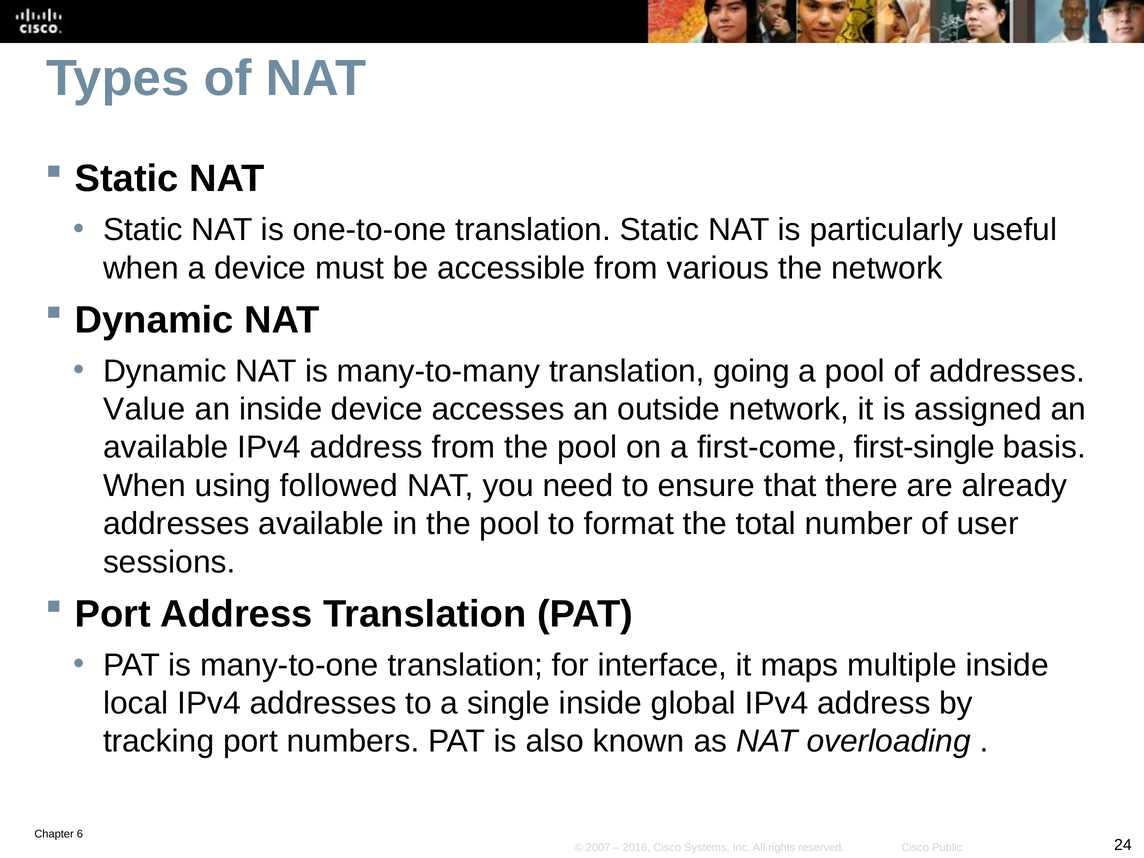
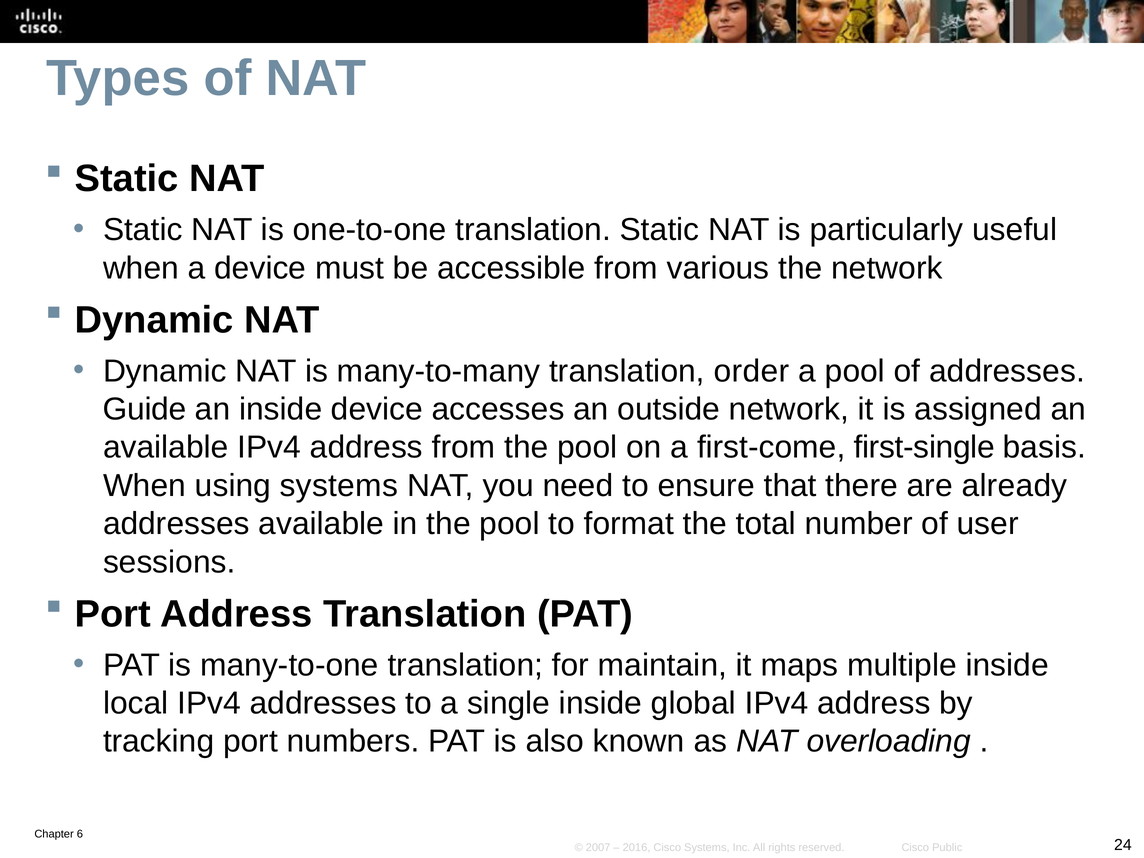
going: going -> order (751, 371)
Value: Value -> Guide (145, 409)
using followed: followed -> systems (339, 486)
interface: interface -> maintain (662, 665)
